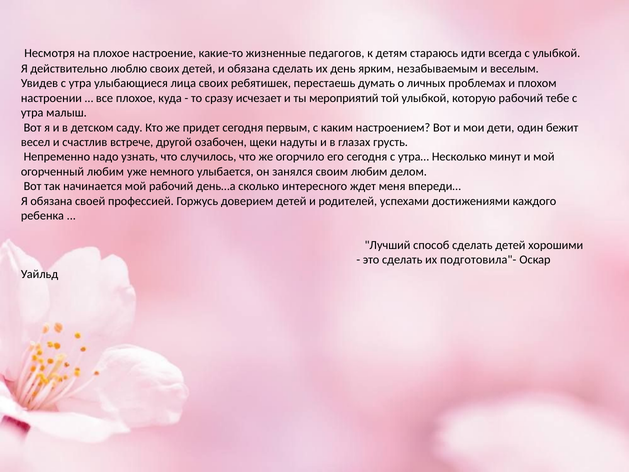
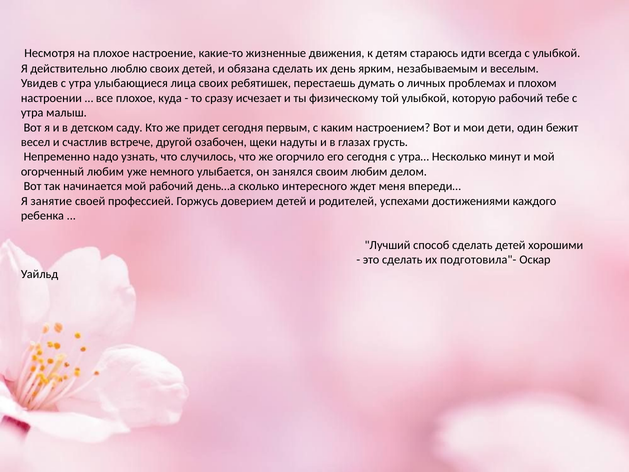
педагогов: педагогов -> движения (337, 53)
мероприятий: мероприятий -> физическому (344, 98)
Я обязана: обязана -> занятие (51, 201)
